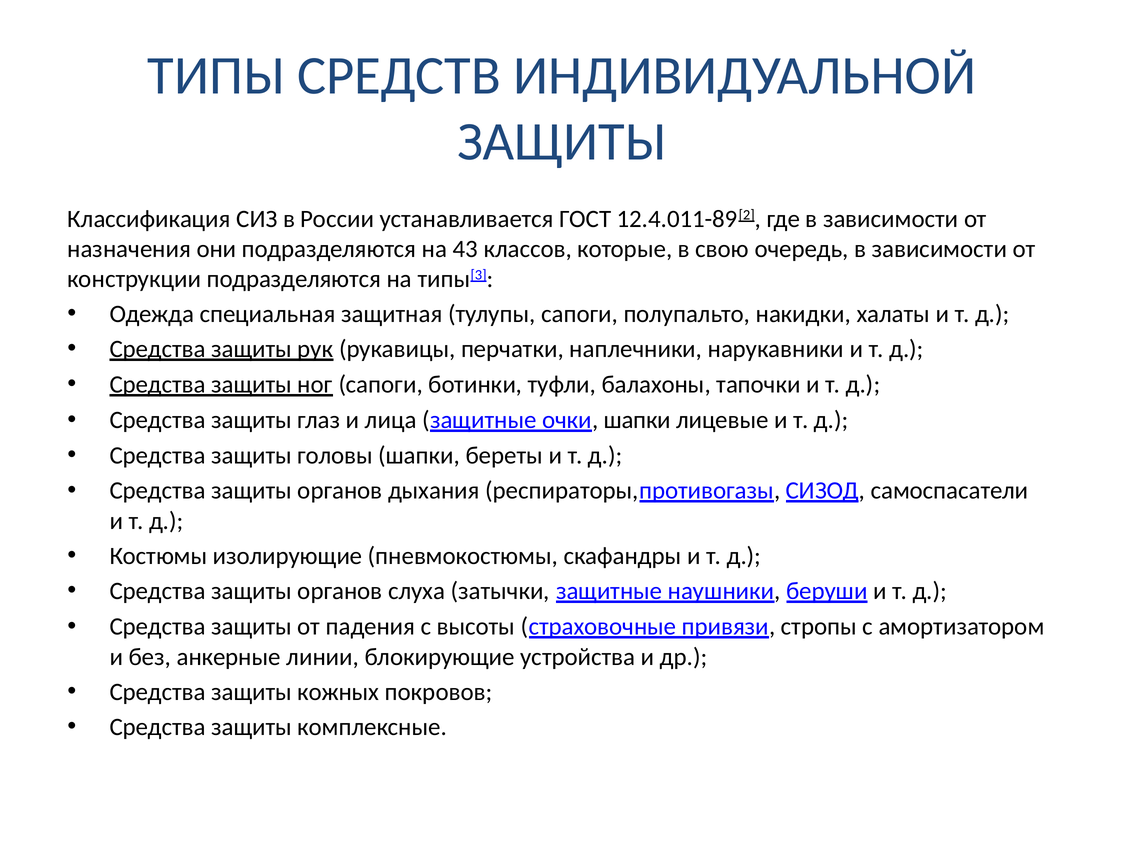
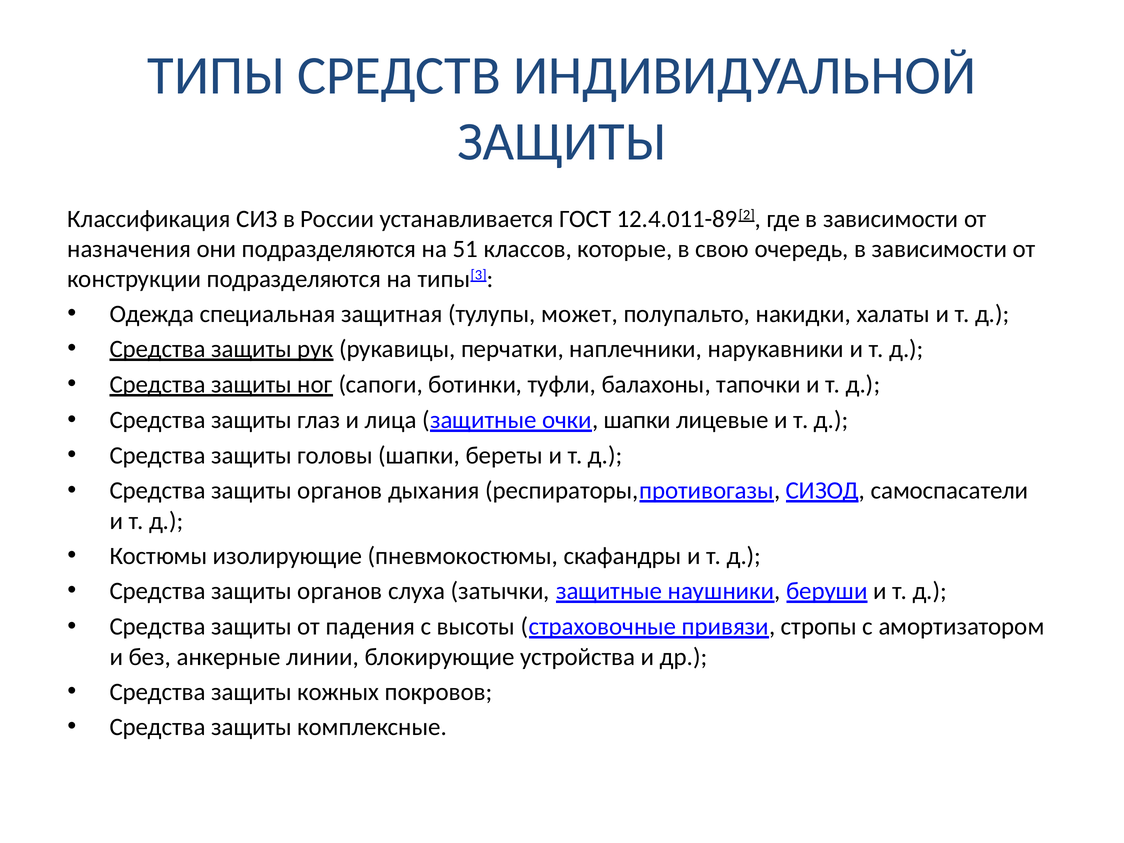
43: 43 -> 51 (465, 249)
тулупы сапоги: сапоги -> может (579, 314)
